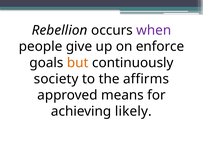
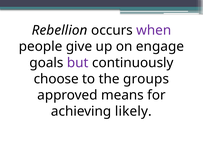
enforce: enforce -> engage (160, 47)
but colour: orange -> purple (78, 63)
society: society -> choose (56, 79)
affirms: affirms -> groups (146, 79)
